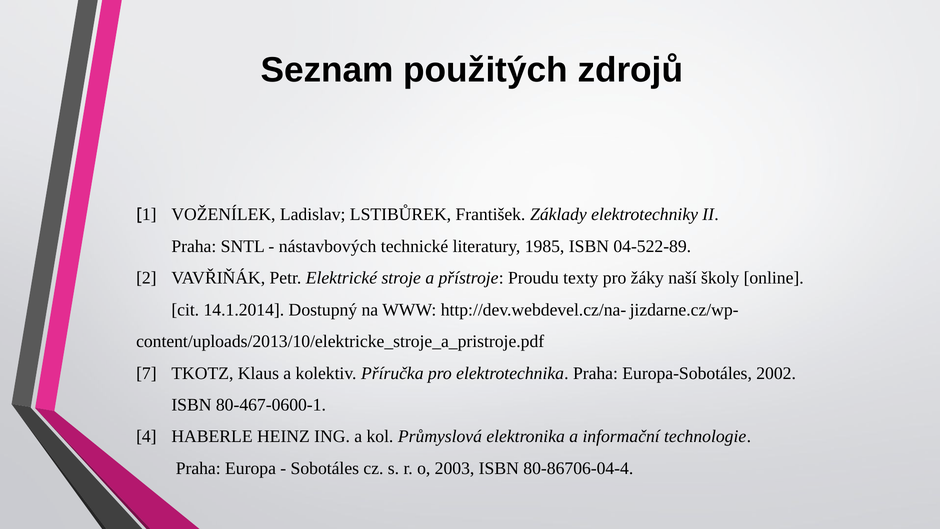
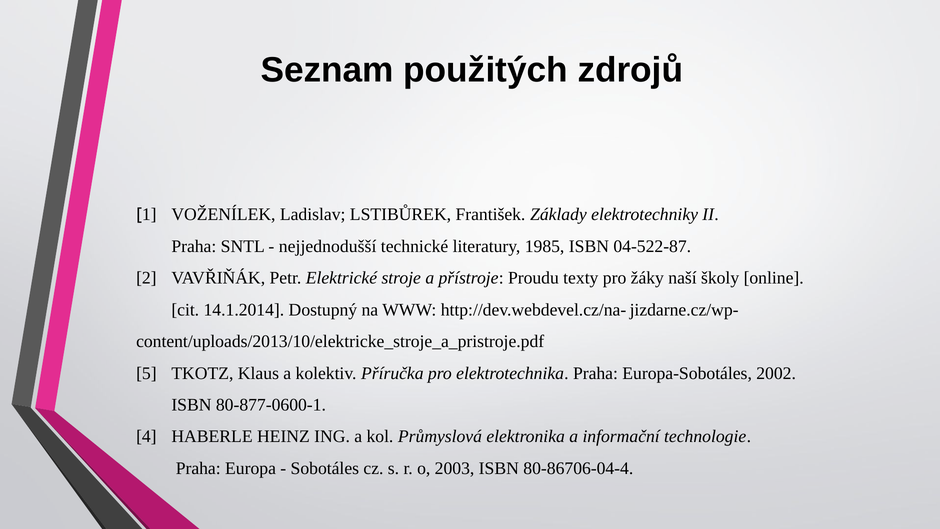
nástavbových: nástavbových -> nejjednodušší (328, 246)
04-522-89: 04-522-89 -> 04-522-87 (652, 246)
7: 7 -> 5 (146, 373)
80-467-0600-1: 80-467-0600-1 -> 80-877-0600-1 (271, 405)
